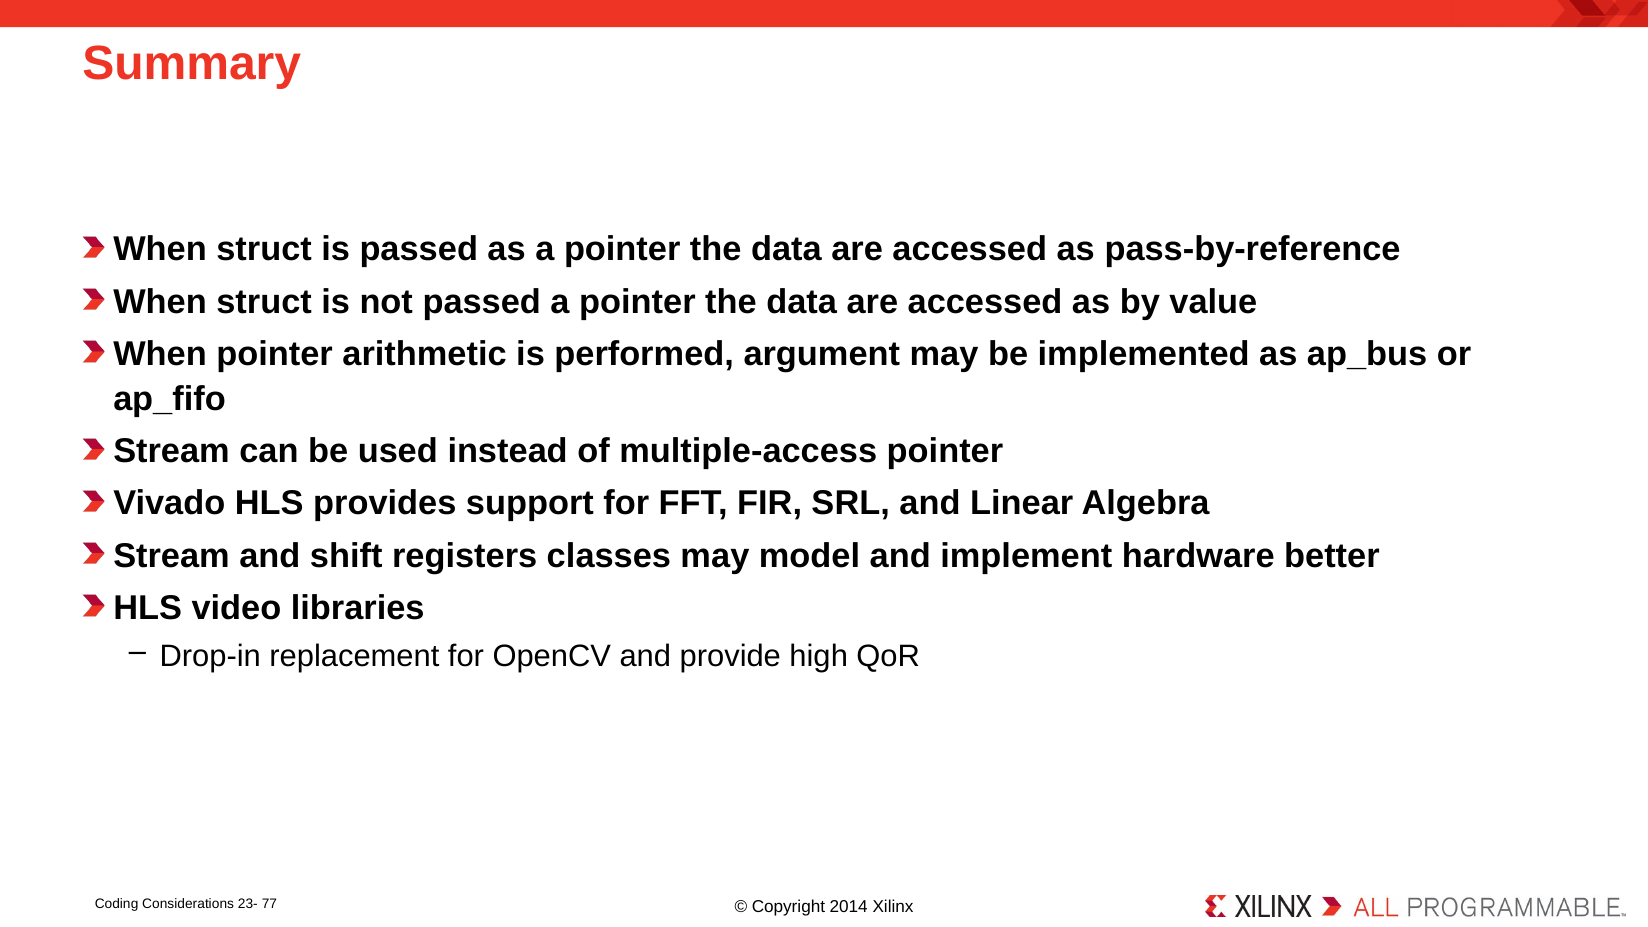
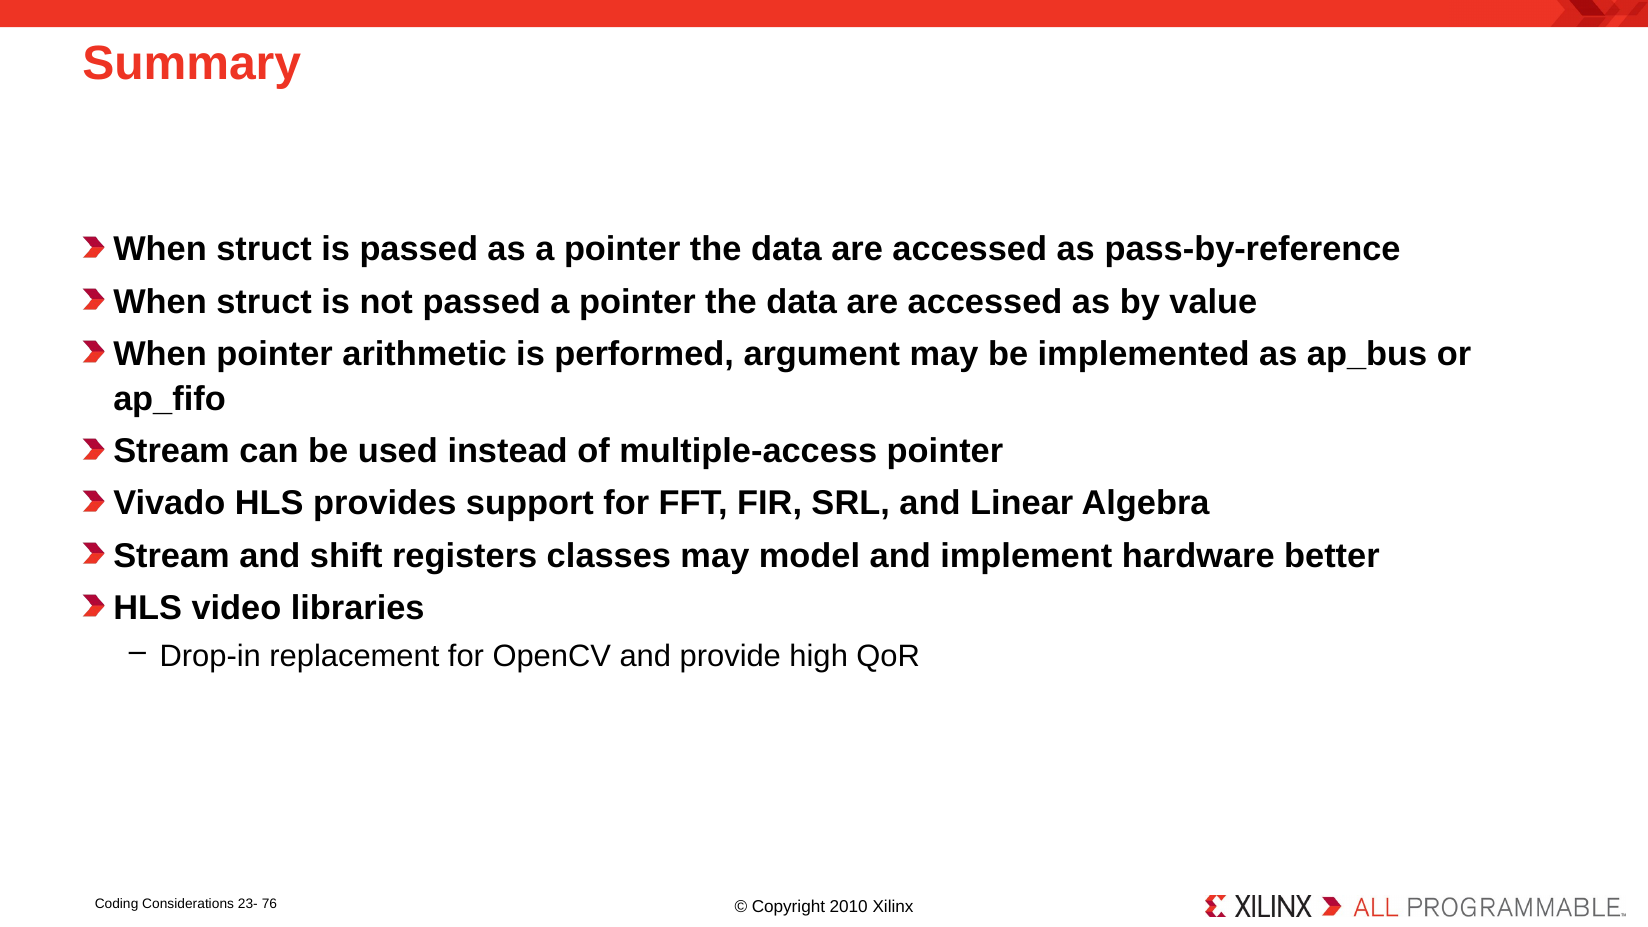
77: 77 -> 76 (269, 905)
2014: 2014 -> 2010 (849, 907)
